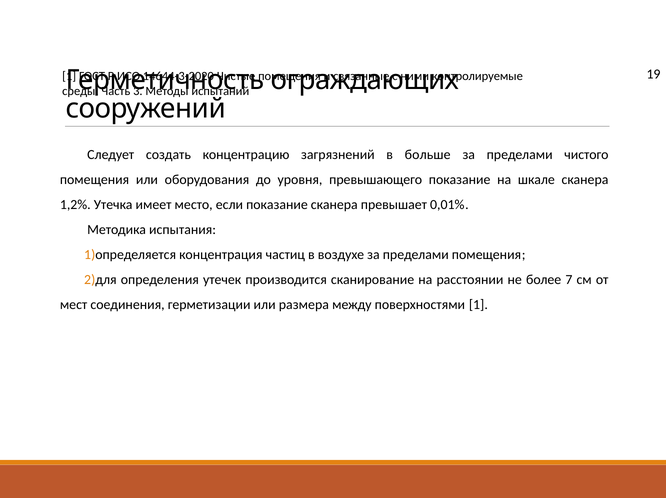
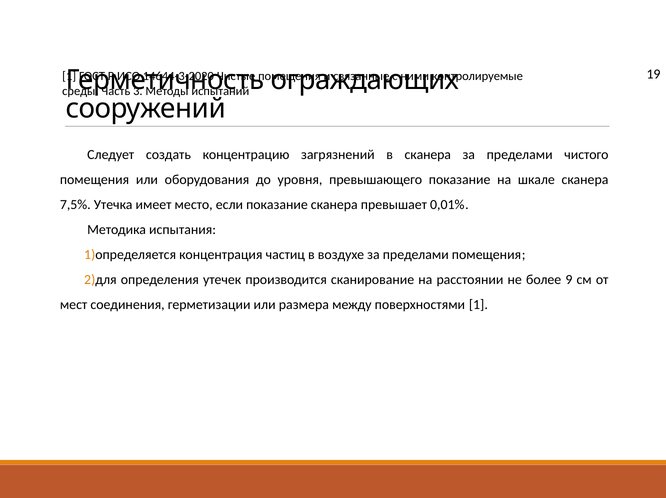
в больше: больше -> сканера (428, 154)
1,2%: 1,2% -> 7,5% (75, 204)
7: 7 -> 9 (569, 279)
